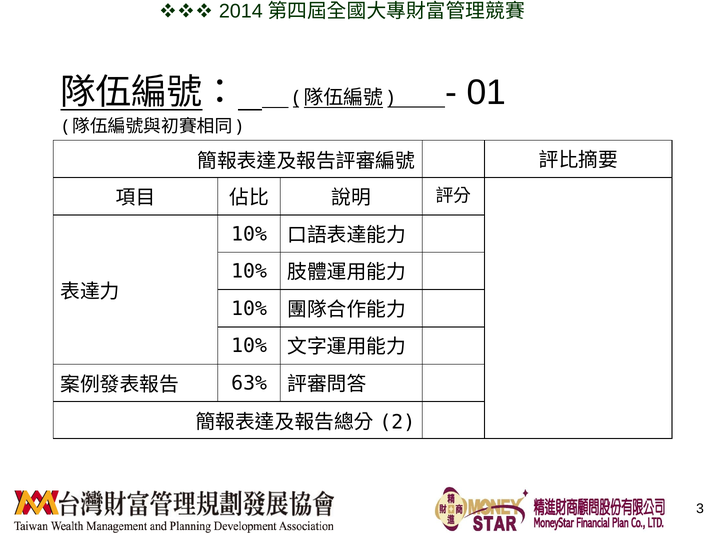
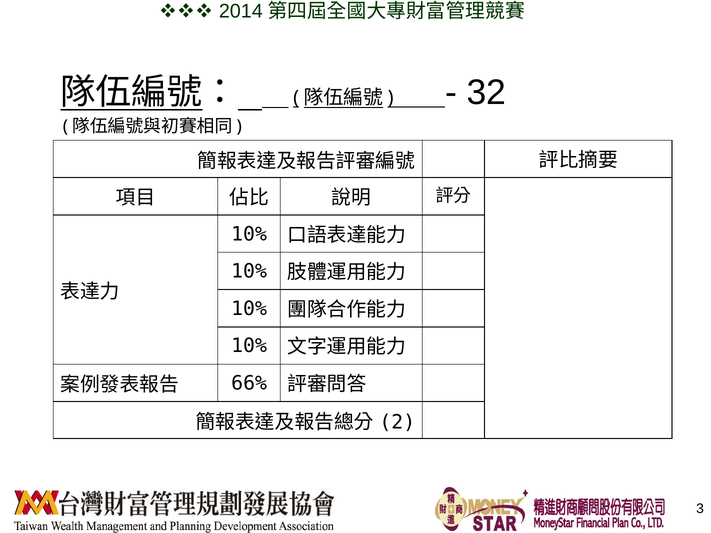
01: 01 -> 32 (486, 93)
63%: 63% -> 66% (249, 383)
